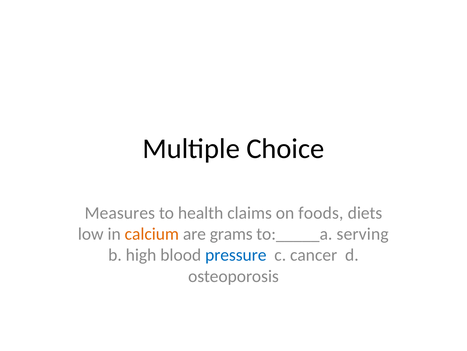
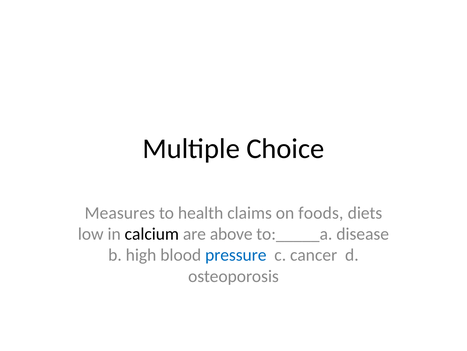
calcium colour: orange -> black (152, 234)
grams: grams -> above (231, 234)
serving: serving -> disease (363, 234)
